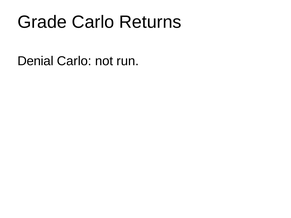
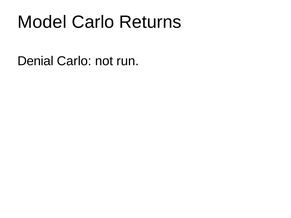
Grade: Grade -> Model (42, 22)
